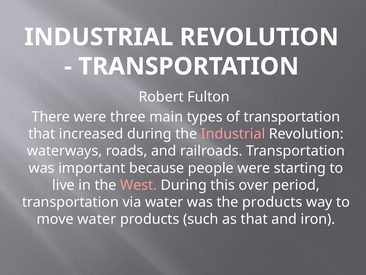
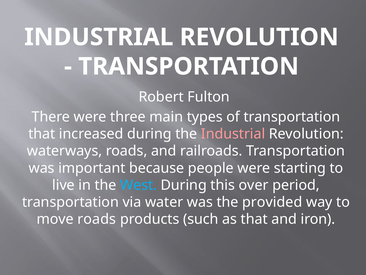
West colour: pink -> light blue (139, 185)
the products: products -> provided (272, 202)
move water: water -> roads (97, 219)
